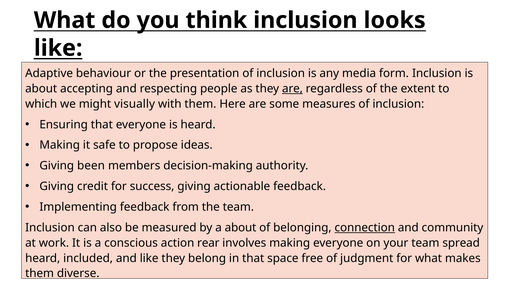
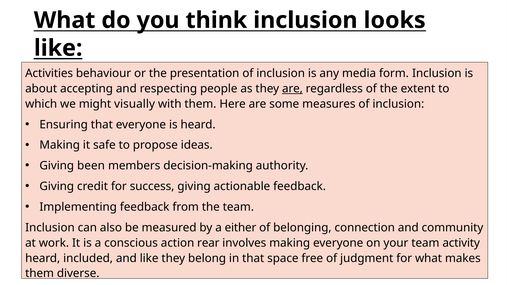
Adaptive: Adaptive -> Activities (49, 73)
a about: about -> either (241, 228)
connection underline: present -> none (365, 228)
spread: spread -> activity (461, 243)
